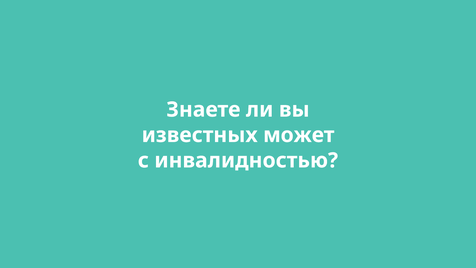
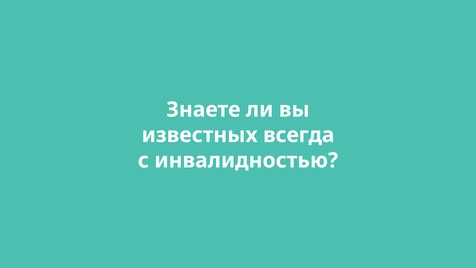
может: может -> всегда (299, 135)
